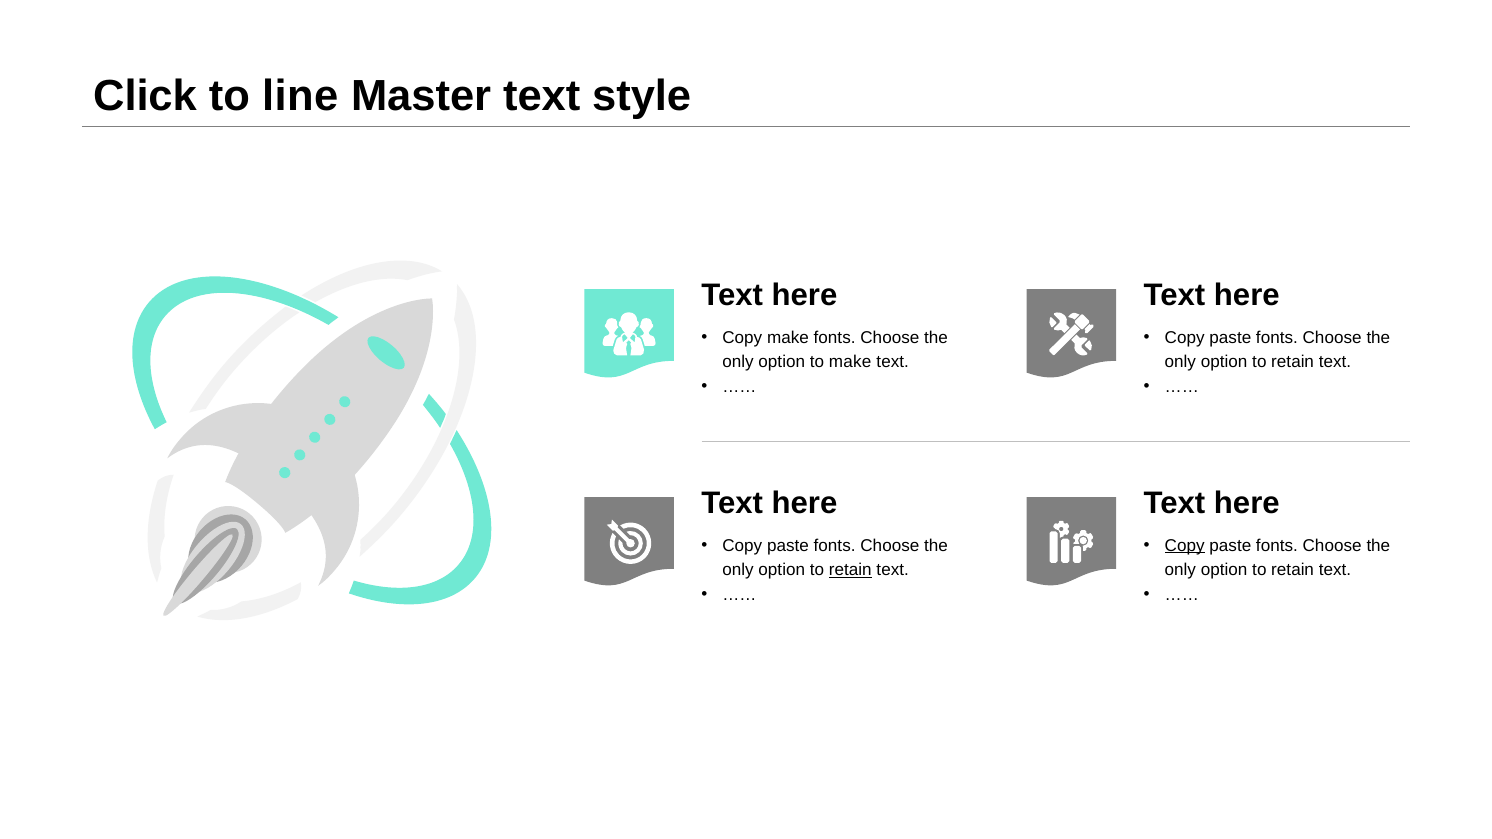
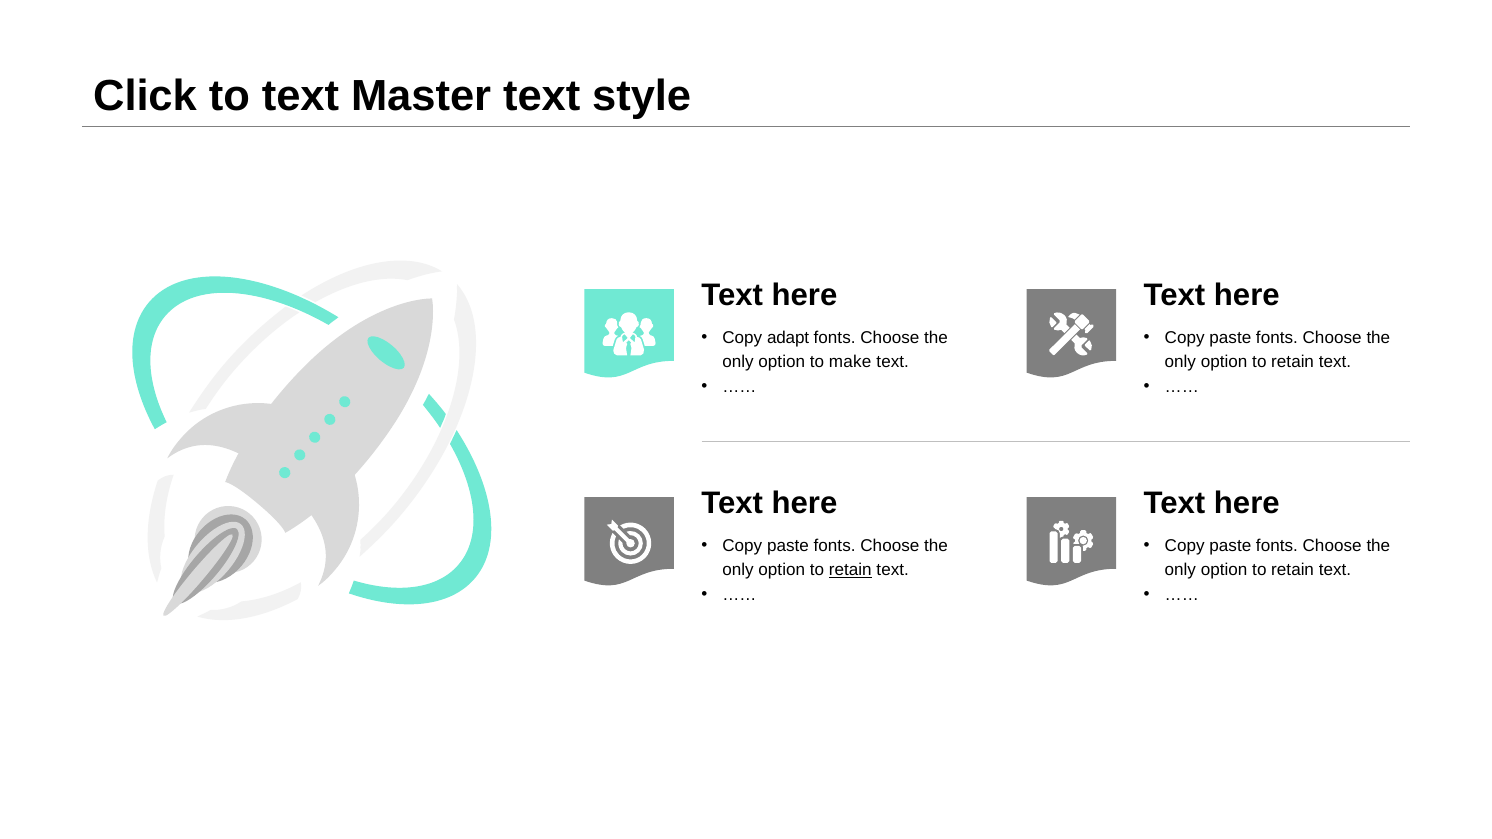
to line: line -> text (300, 96)
Copy make: make -> adapt (788, 338)
Copy underline: present -> none (1185, 546)
